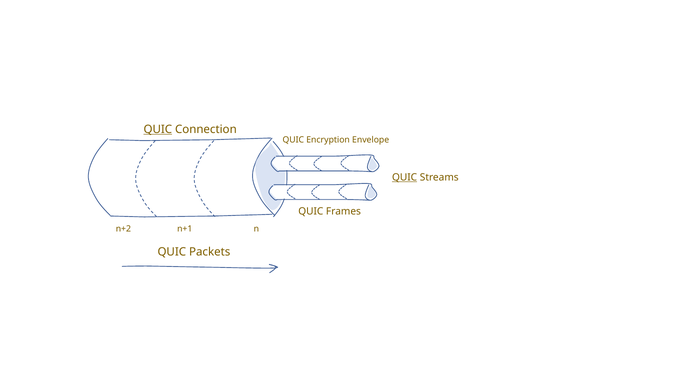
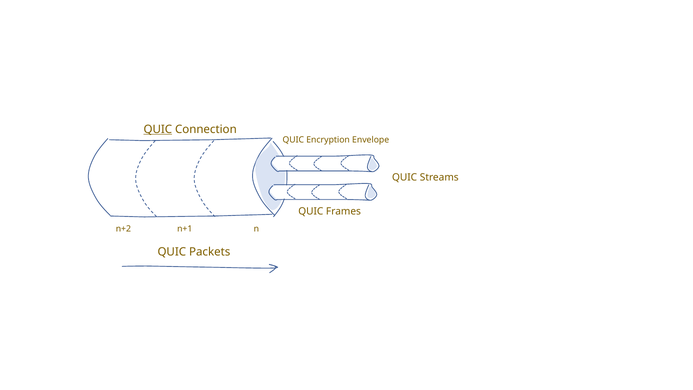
QUIC underline: present -> none (405, 177)
